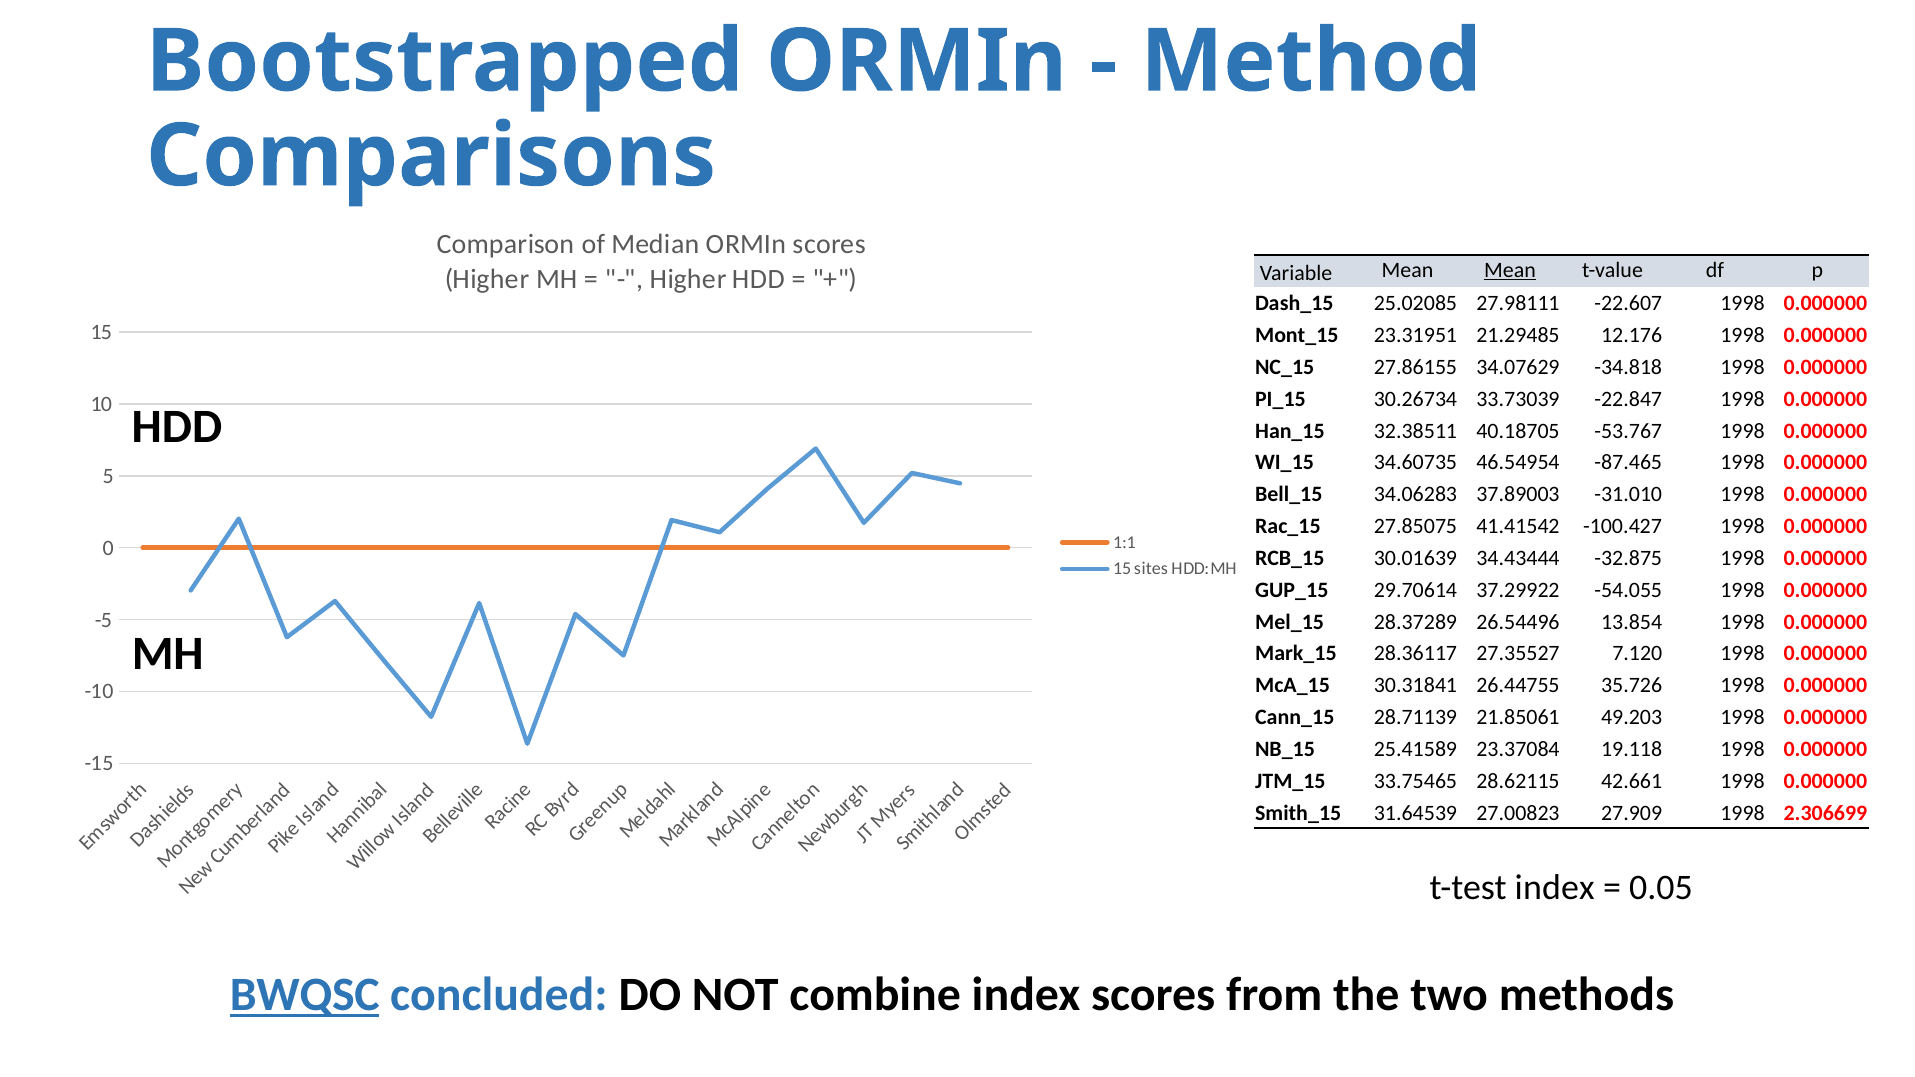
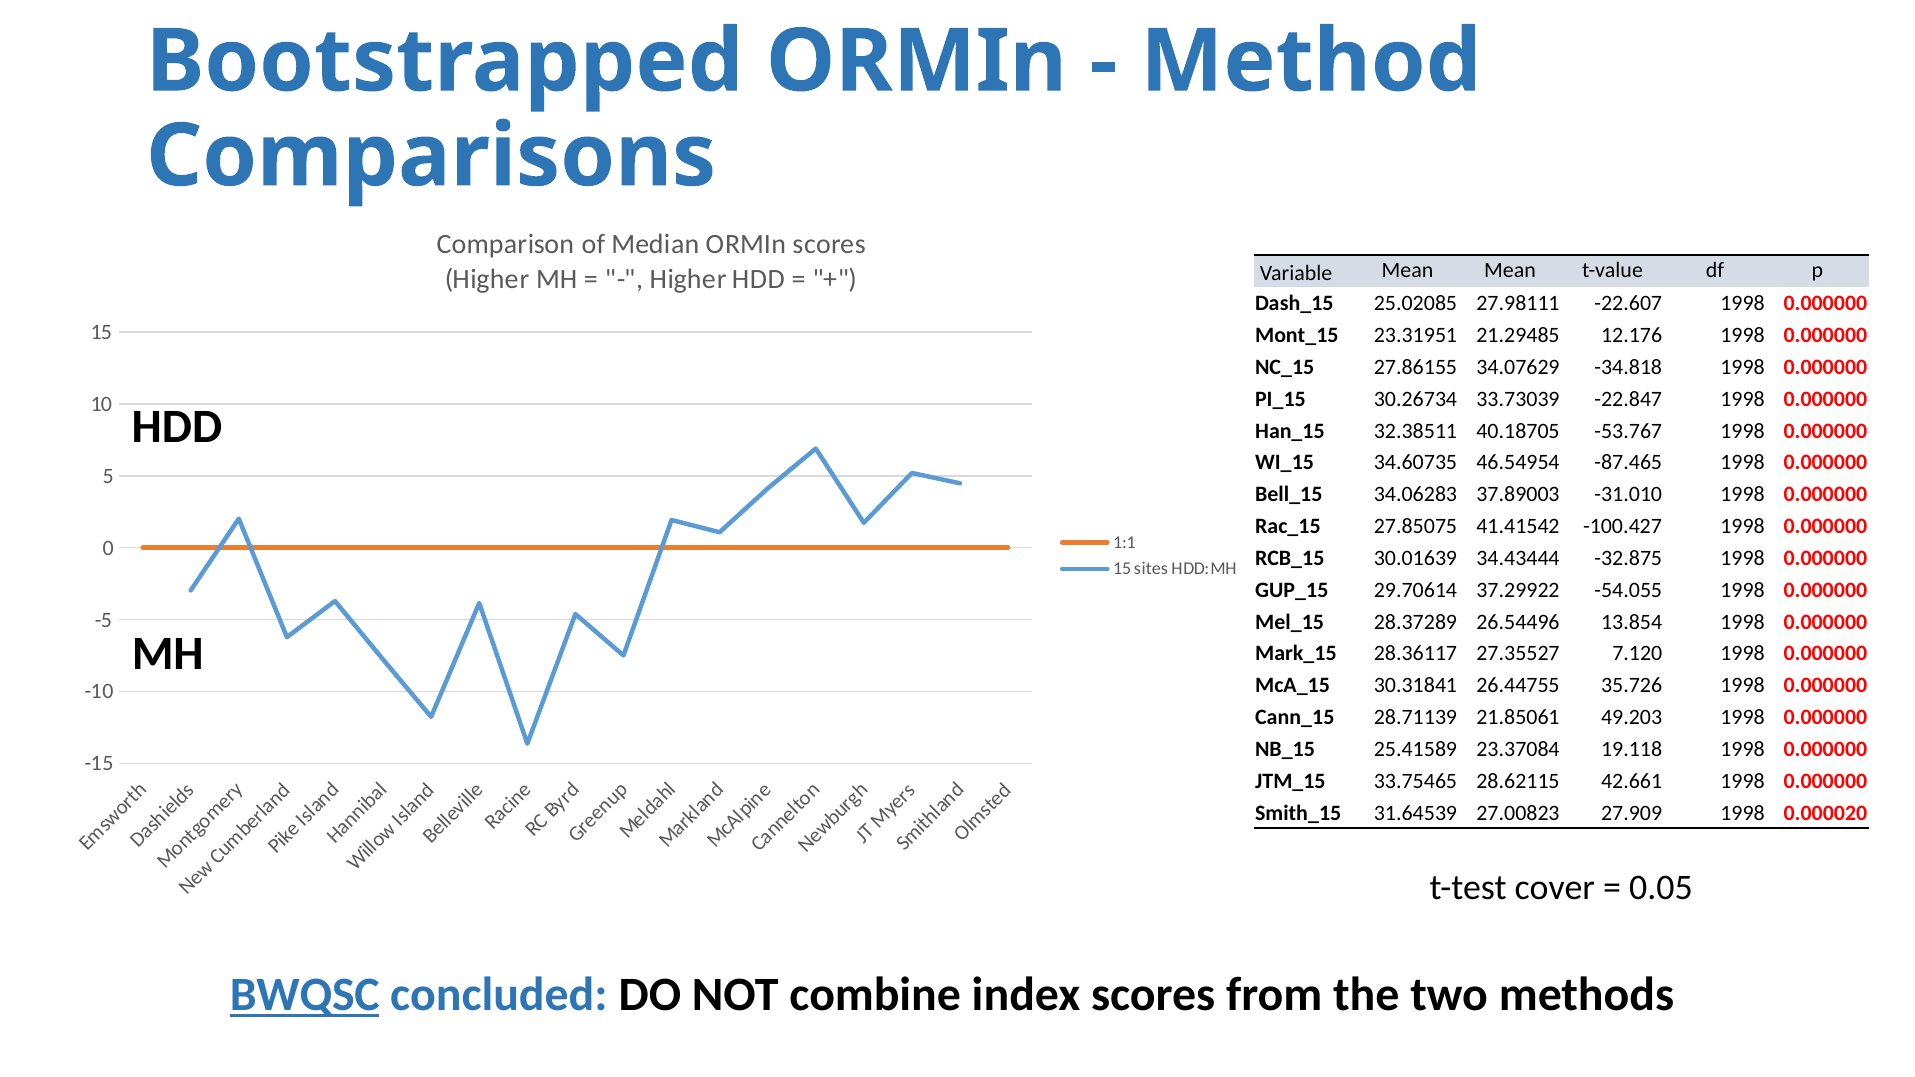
Mean underline: present -> none (1510, 270)
2.306699: 2.306699 -> 0.000020 (1825, 813)
t-test index: index -> cover (1555, 888)
